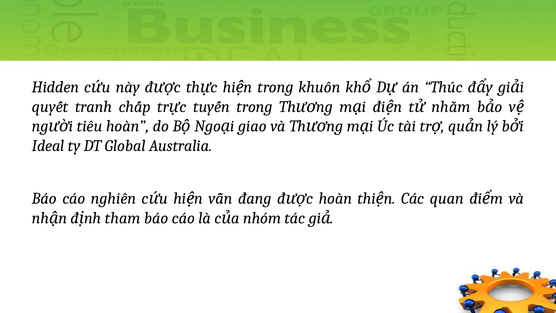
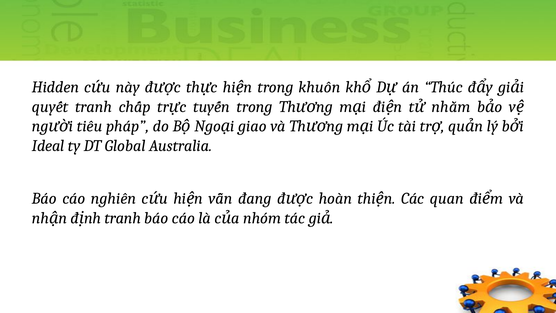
tiêu hoàn: hoàn -> pháp (126, 126)
tham: tham -> tranh (123, 218)
